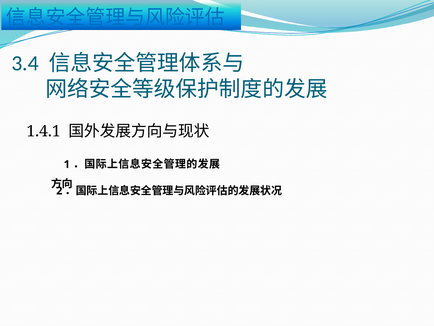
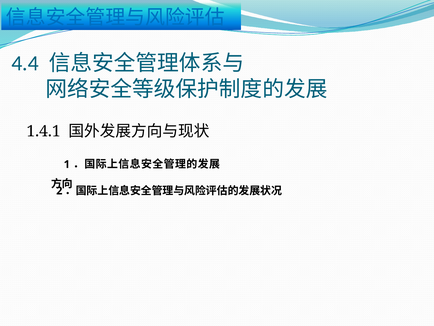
3.4: 3.4 -> 4.4 (25, 63)
